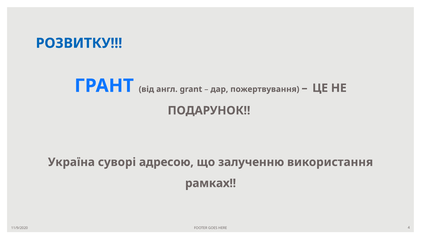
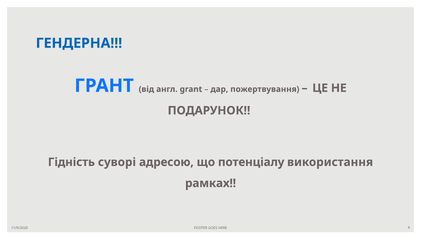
РОЗВИТКУ: РОЗВИТКУ -> ГЕНДЕРНА (79, 43)
Україна: Україна -> Гідність (71, 162)
залученню: залученню -> потенціалу (251, 162)
